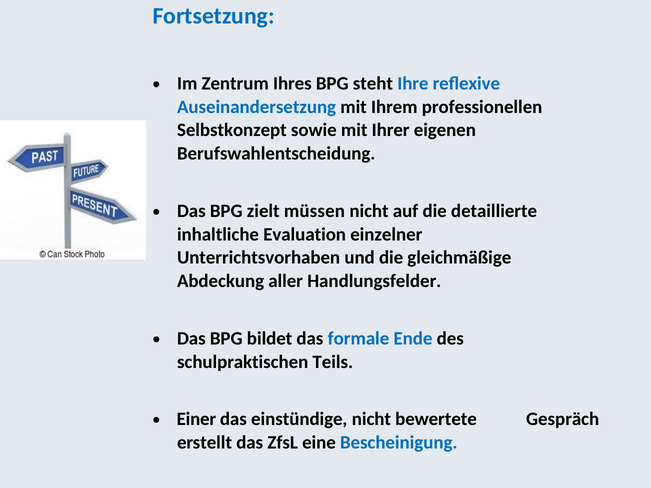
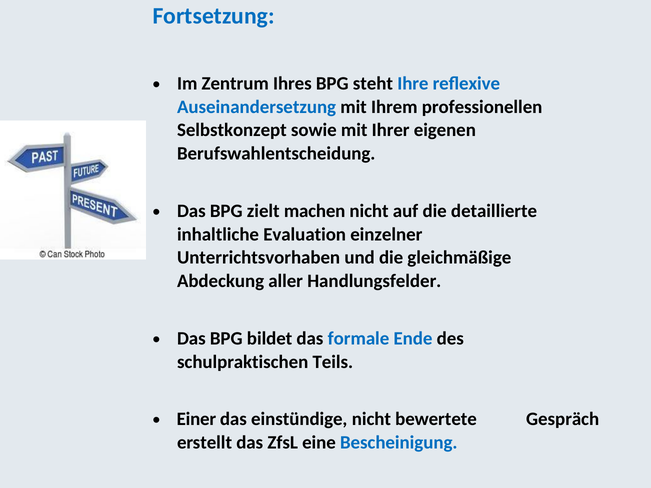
müssen: müssen -> machen (315, 211)
